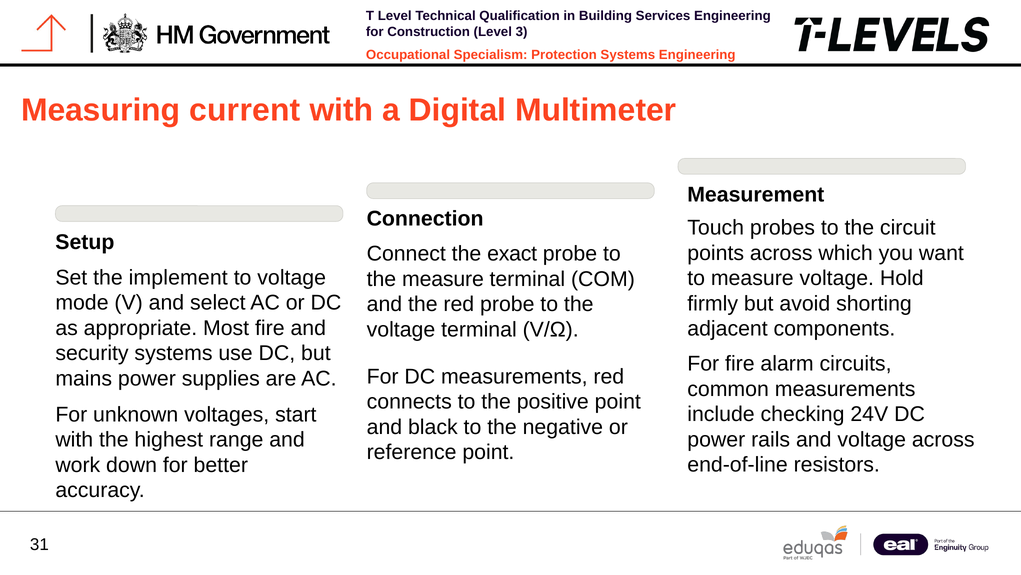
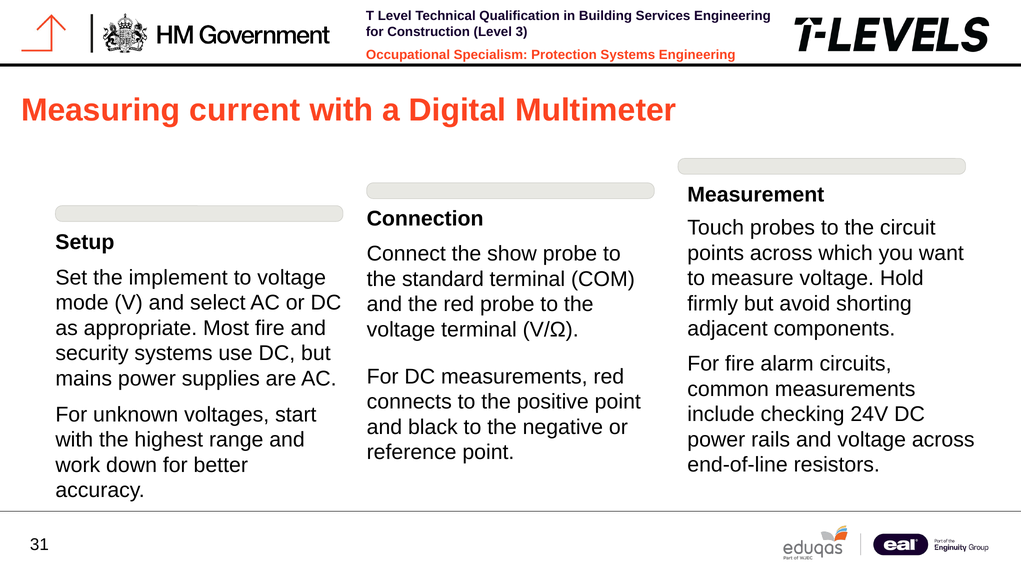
exact: exact -> show (512, 254)
the measure: measure -> standard (443, 279)
